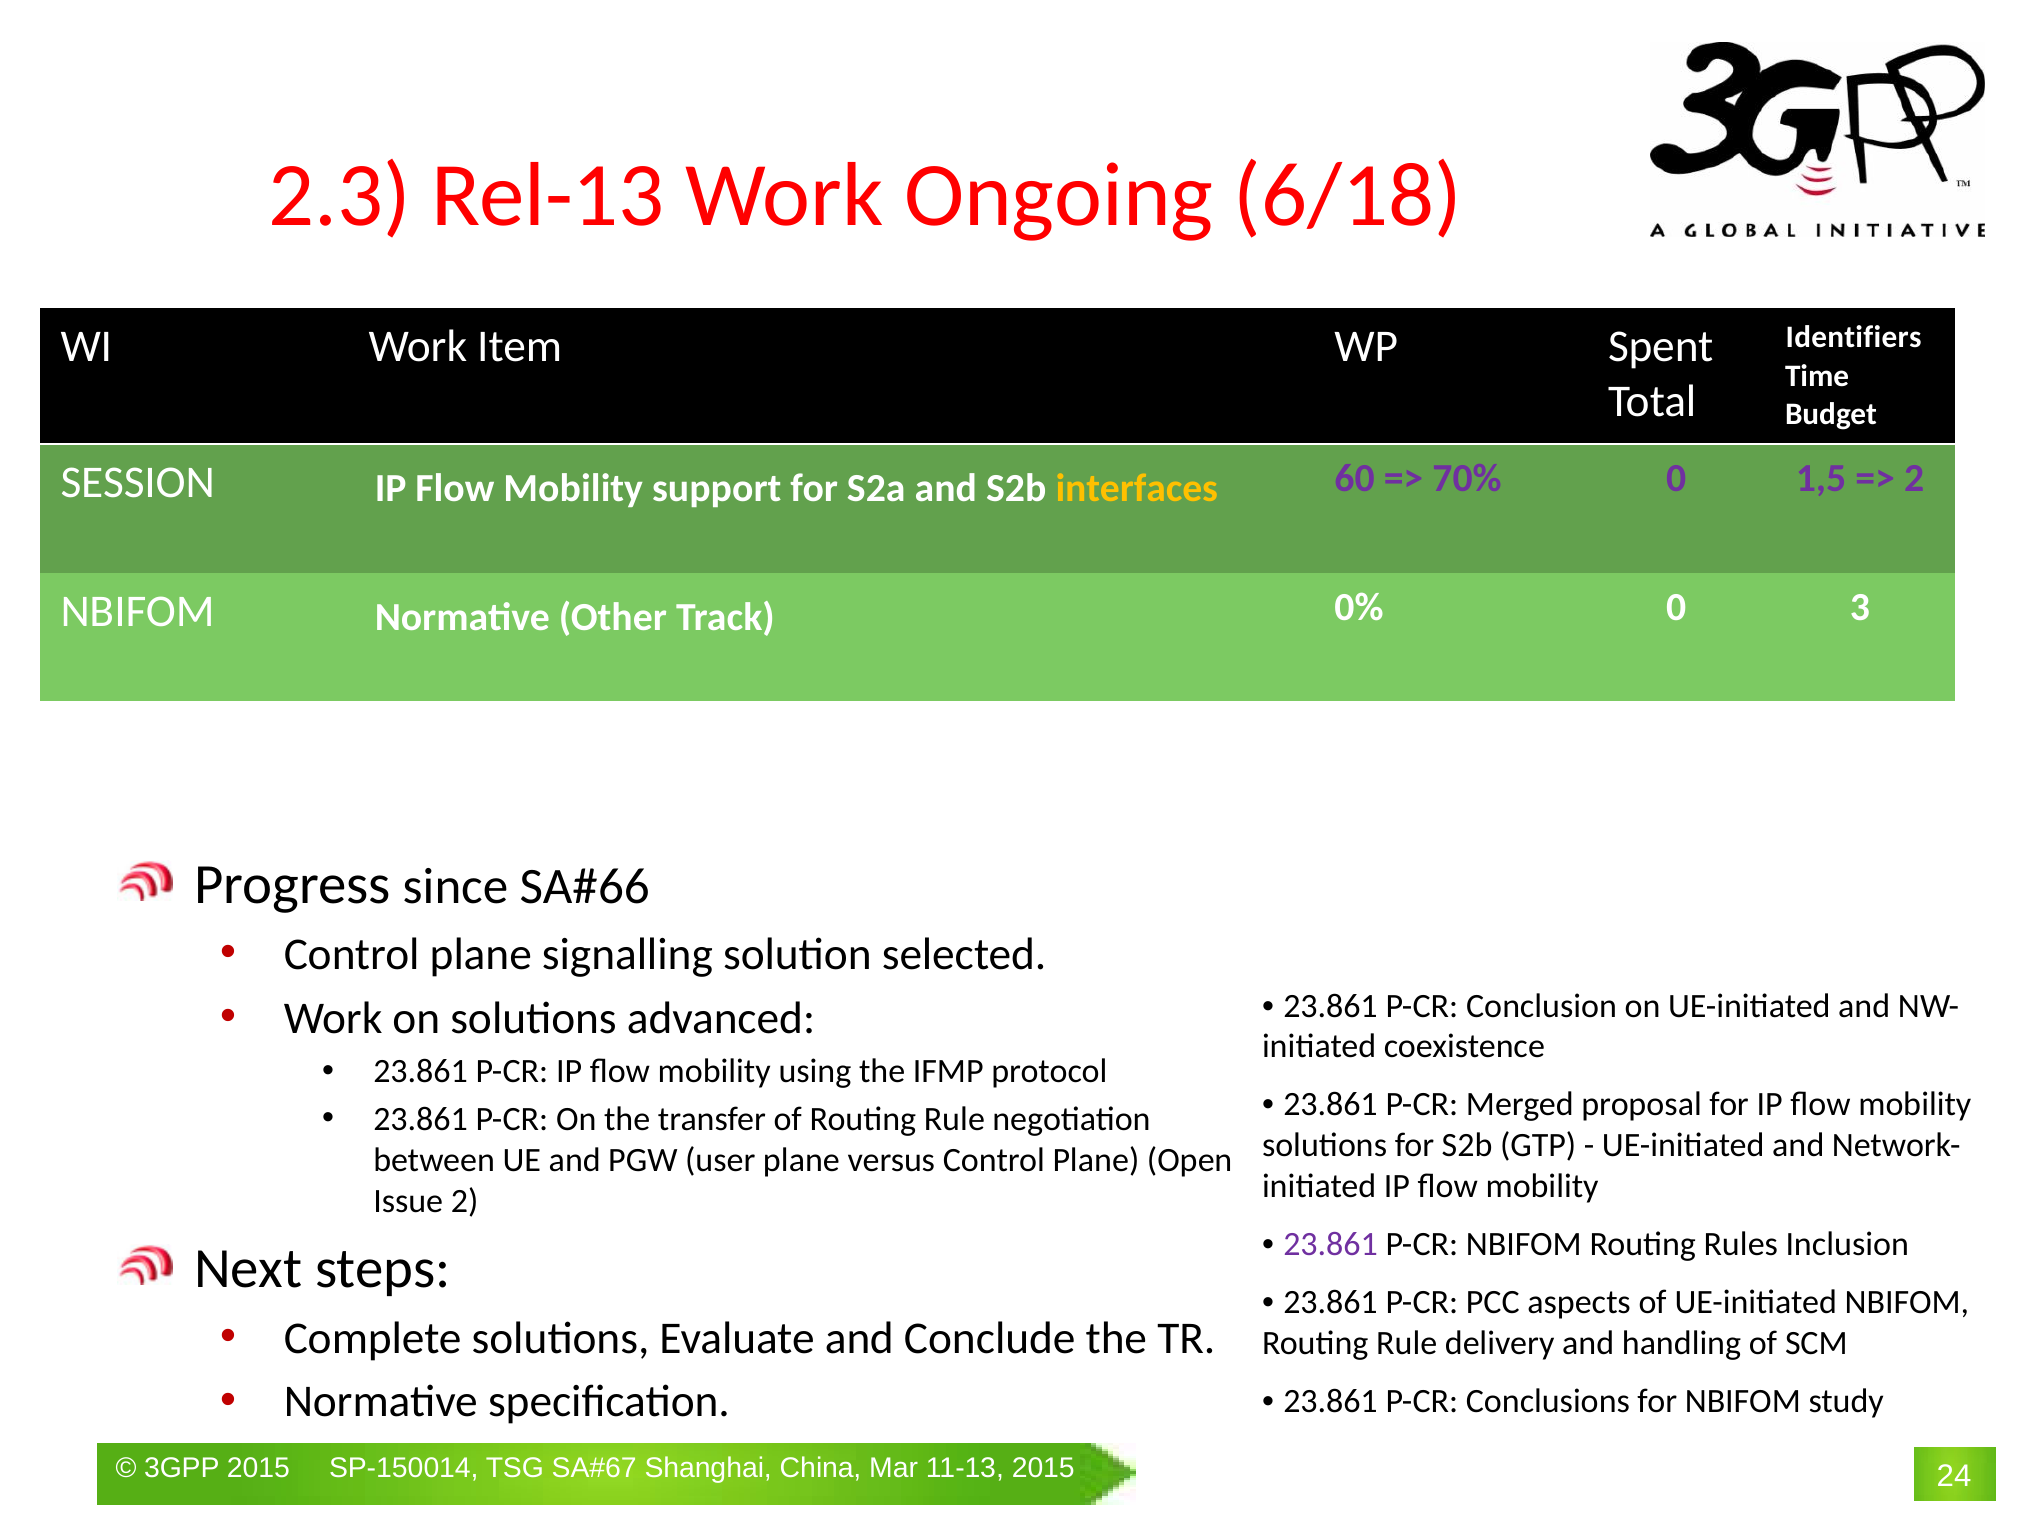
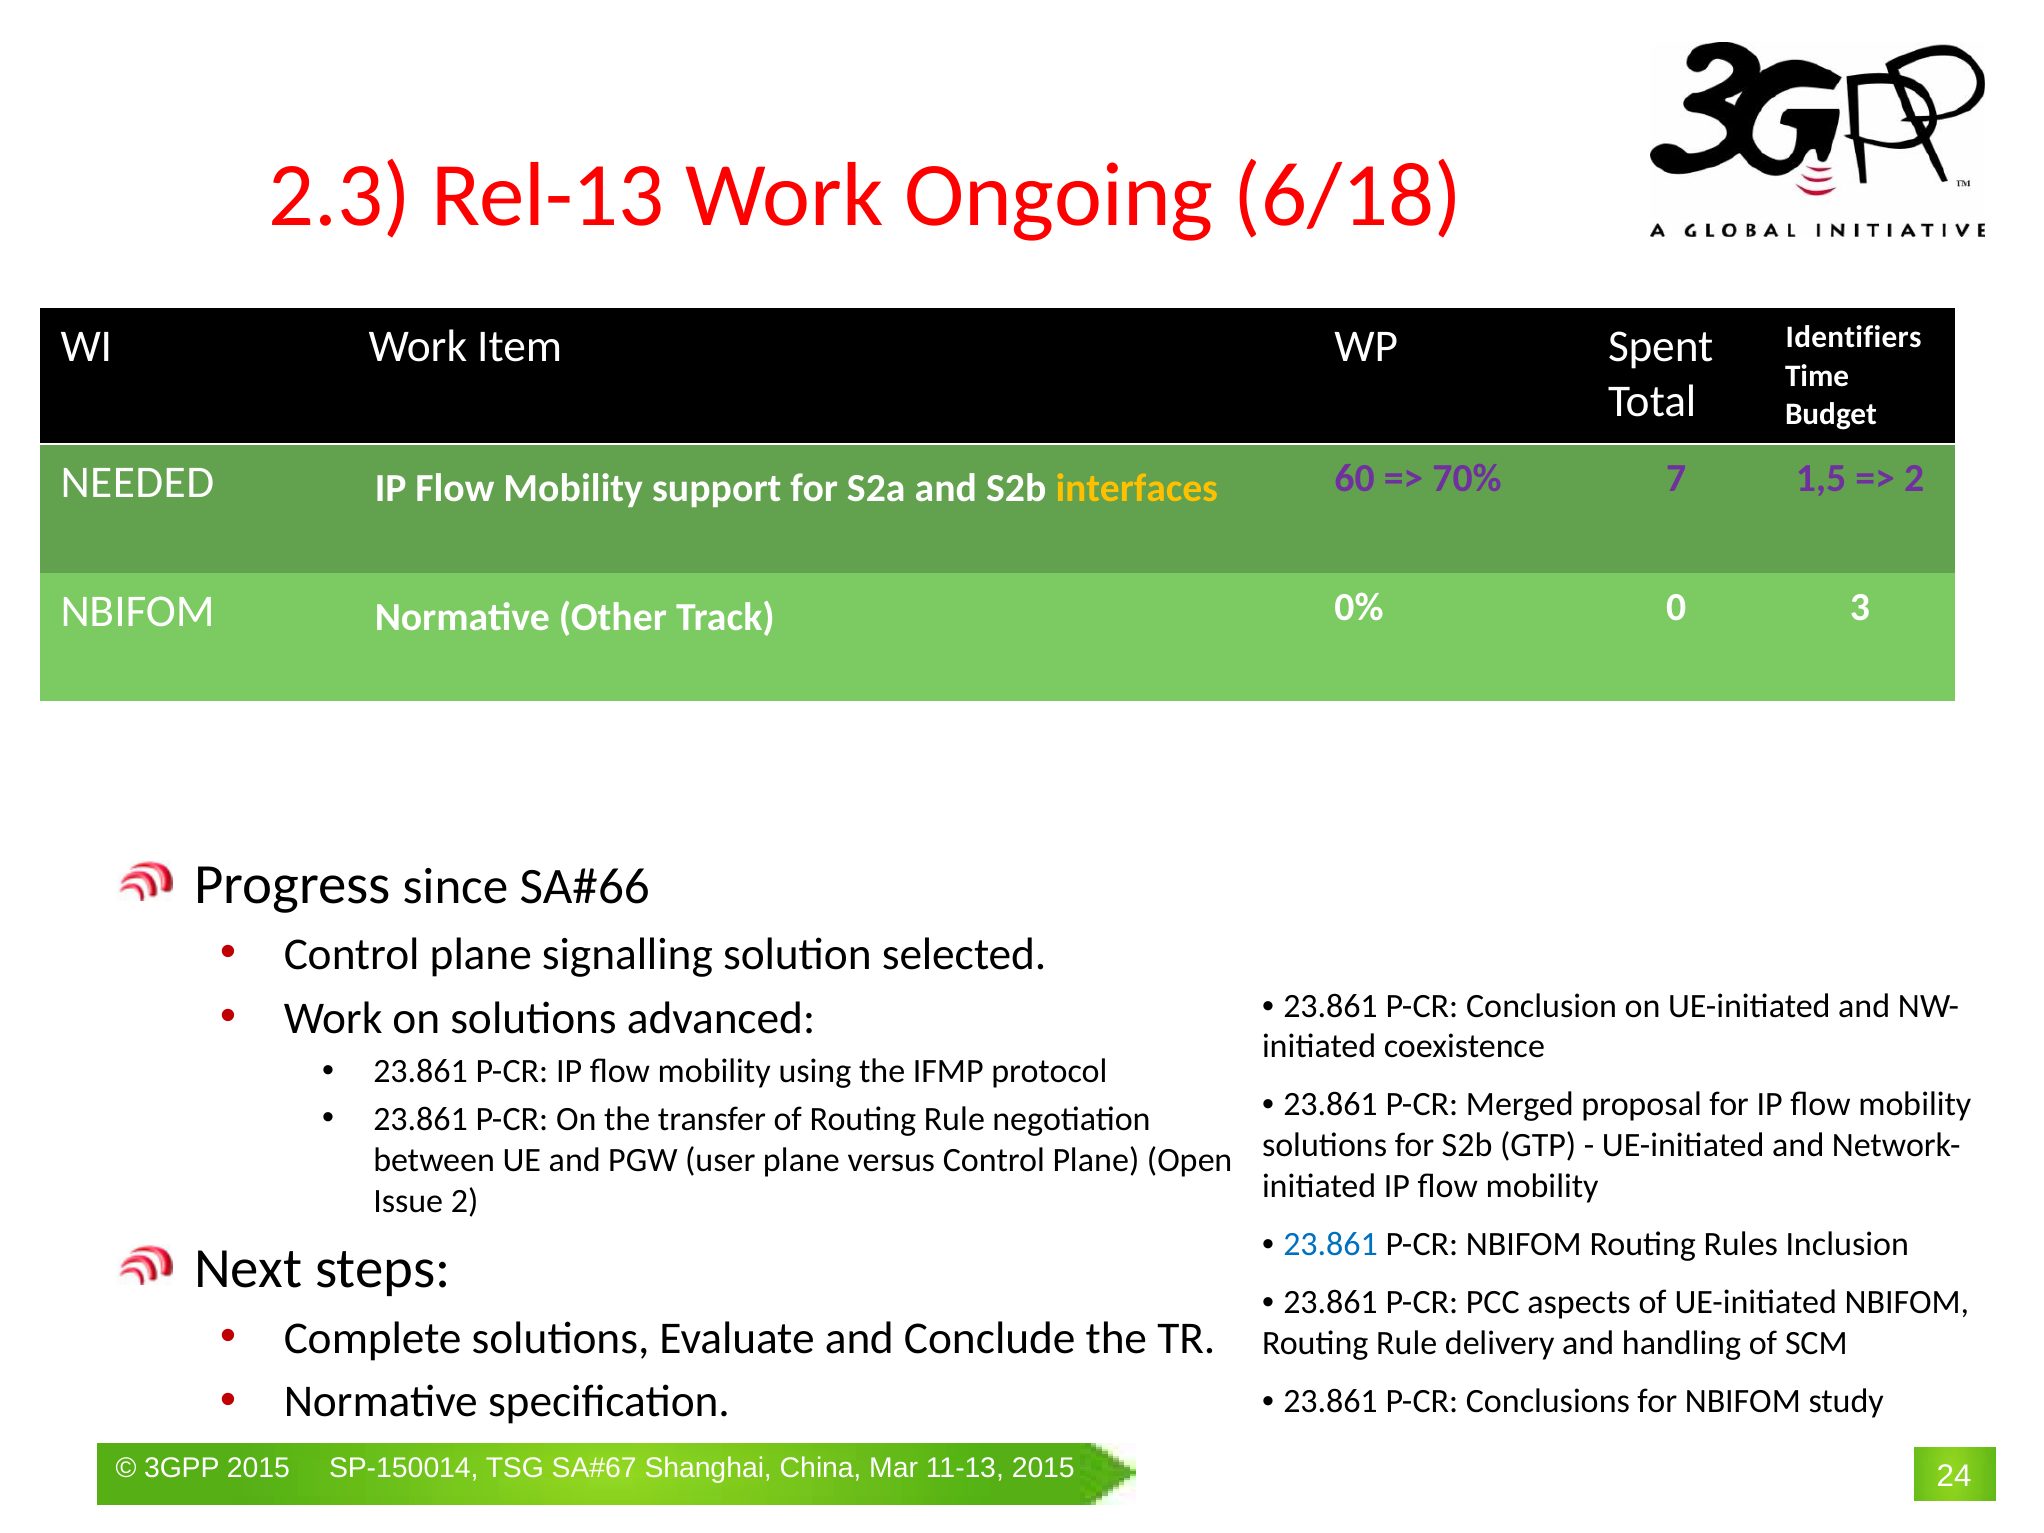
SESSION: SESSION -> NEEDED (137, 482)
70% 0: 0 -> 7 (1676, 479)
23.861 colour: purple -> blue (1331, 1244)
